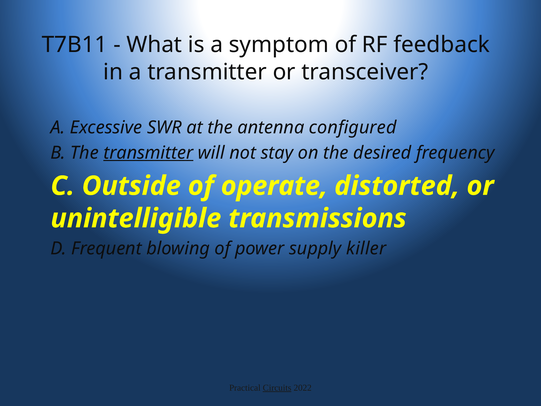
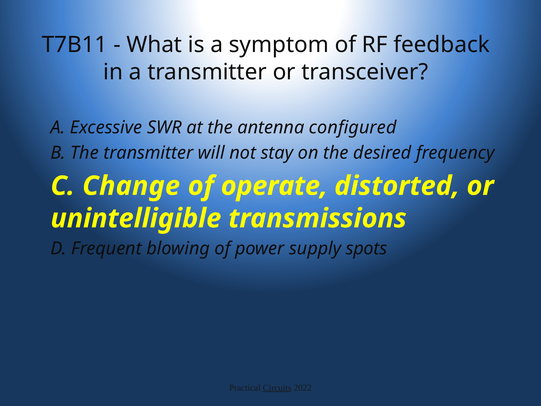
transmitter underline: present -> none (148, 153)
Outside: Outside -> Change (131, 186)
killer: killer -> spots (366, 248)
